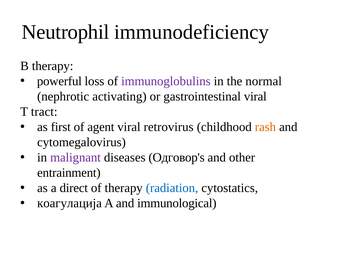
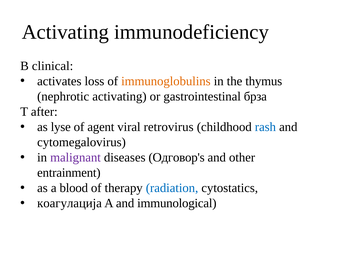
Neutrophil: Neutrophil -> Activating (65, 32)
B therapy: therapy -> clinical (53, 66)
powerful: powerful -> activates (59, 81)
immunoglobulins colour: purple -> orange (166, 81)
normal: normal -> thymus (264, 81)
gastrointestinal viral: viral -> брза (255, 96)
tract: tract -> after (44, 112)
first: first -> lyse (61, 127)
rash colour: orange -> blue (265, 127)
direct: direct -> blood (74, 188)
